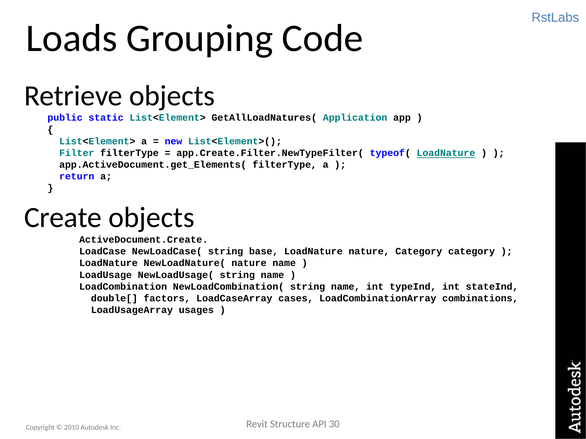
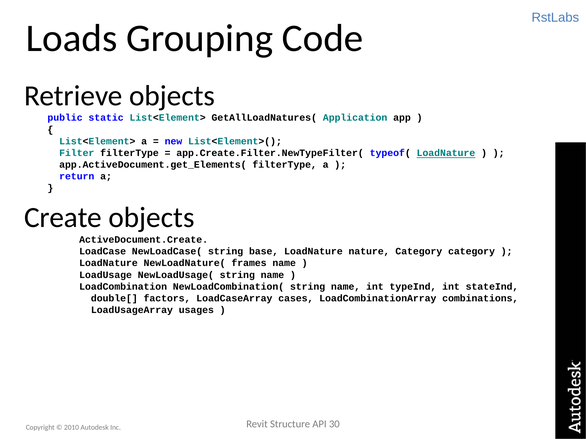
NewLoadNature( nature: nature -> frames (249, 263)
